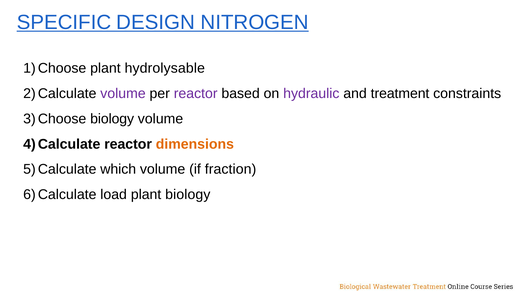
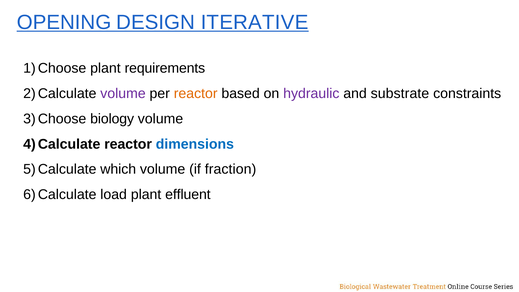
SPECIFIC: SPECIFIC -> OPENING (64, 22)
NITROGEN: NITROGEN -> ITERATIVE (255, 22)
hydrolysable: hydrolysable -> requirements (165, 68)
reactor colour: purple -> orange (196, 93)
treatment: treatment -> substrate (400, 93)
dimensions colour: orange -> blue (195, 144)
plant biology: biology -> effluent (188, 195)
